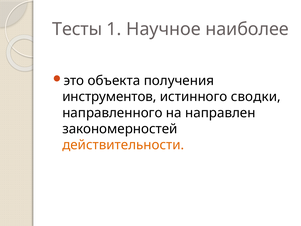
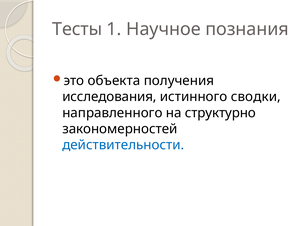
наиболее: наиболее -> познания (247, 29)
инструментов: инструментов -> исследования (109, 97)
направлен: направлен -> структурно (220, 113)
действительности colour: orange -> blue (123, 145)
